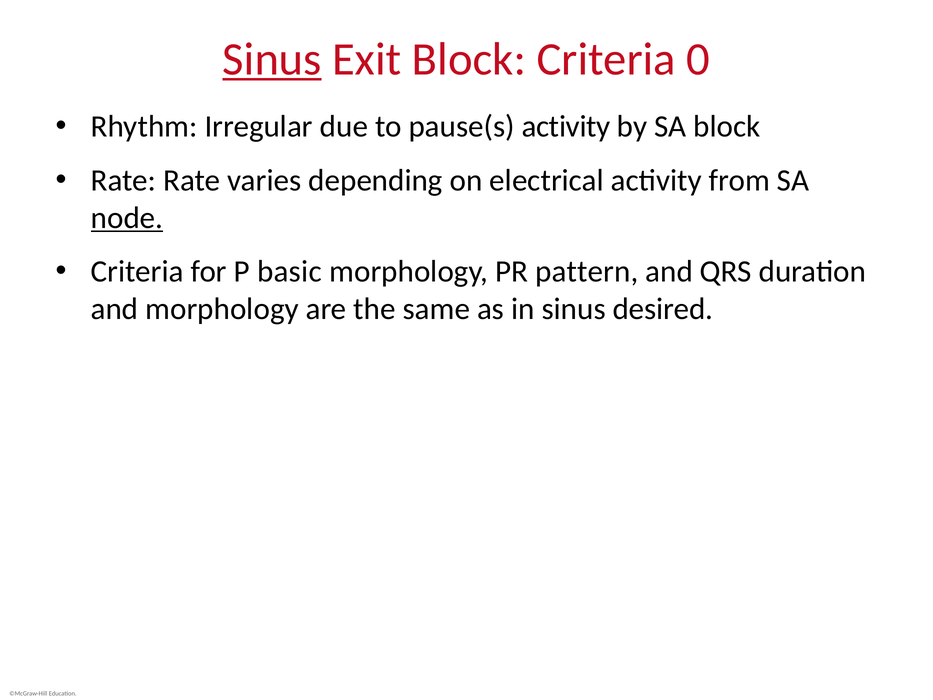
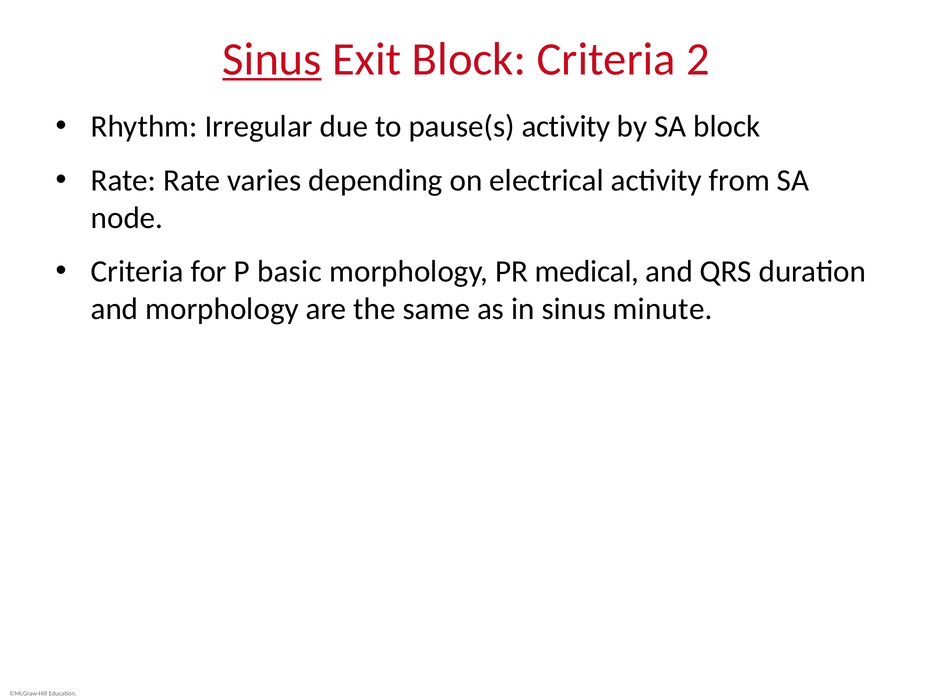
0: 0 -> 2 (698, 59)
node underline: present -> none (127, 218)
pattern: pattern -> medical (587, 272)
desired: desired -> minute (663, 309)
